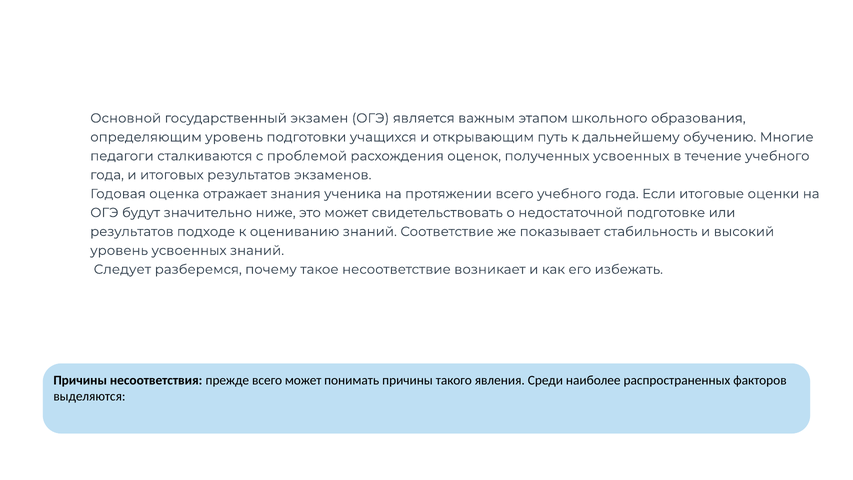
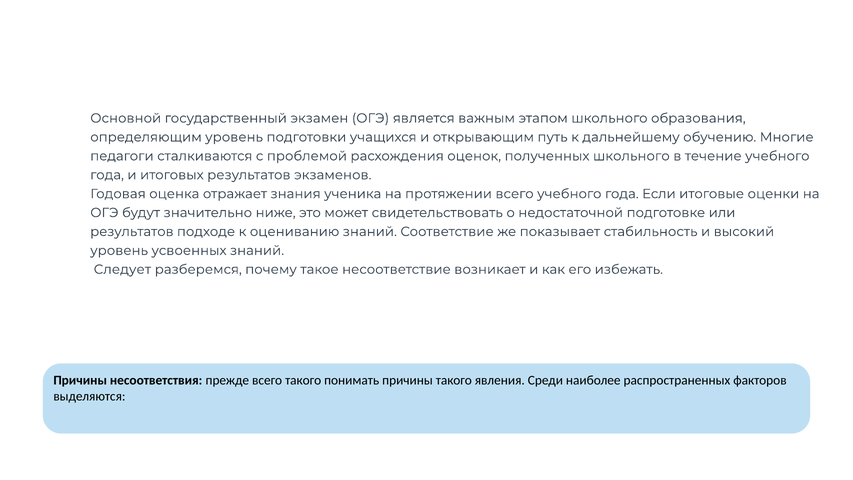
полученных усвоенных: усвоенных -> школьного (631, 156)
всего может: может -> такого (303, 380)
